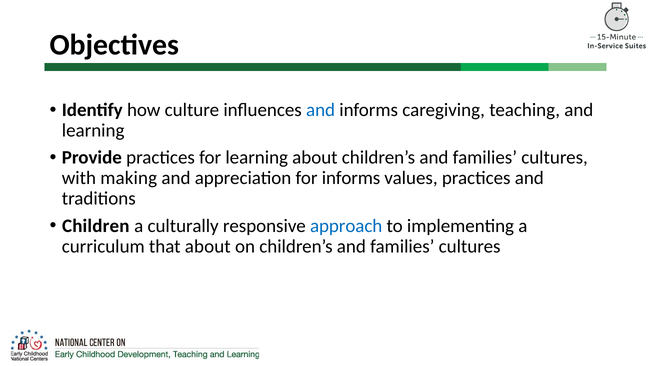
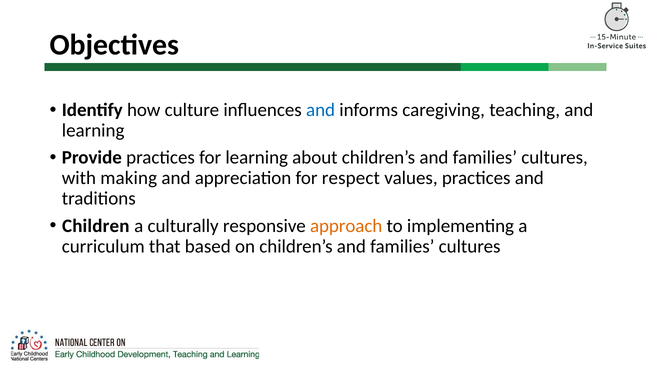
for informs: informs -> respect (351, 178)
approach colour: blue -> orange (346, 226)
that about: about -> based (208, 246)
